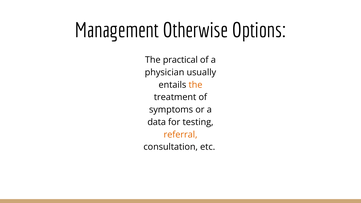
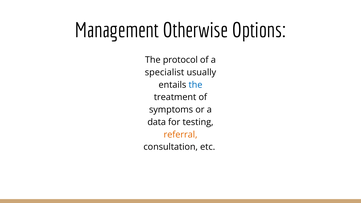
practical: practical -> protocol (180, 60)
physician: physician -> specialist (165, 72)
the colour: orange -> blue (195, 85)
